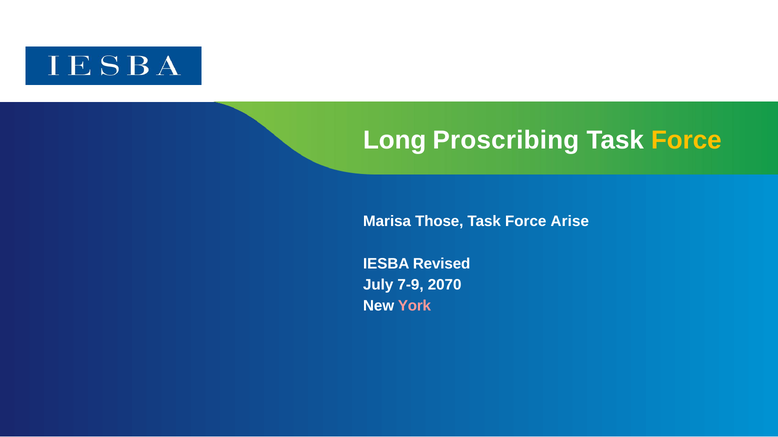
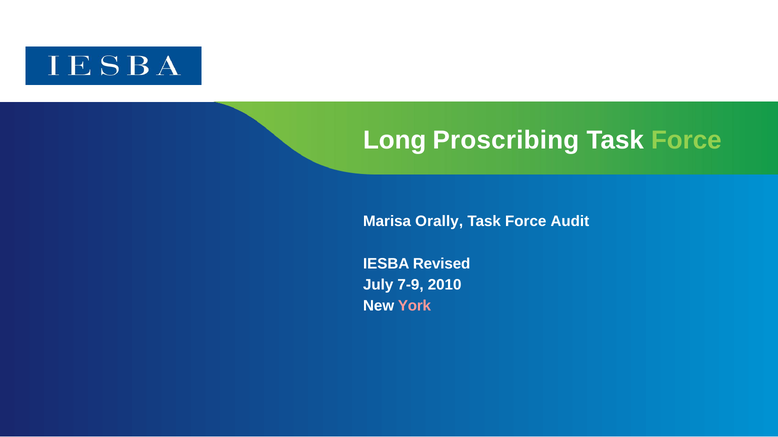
Force colour: yellow -> light green (686, 140)
Those: Those -> Orally (439, 222)
Arise: Arise -> Audit (570, 222)
2070: 2070 -> 2010 (445, 285)
